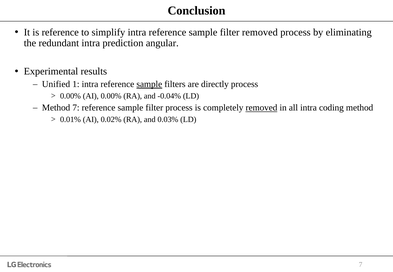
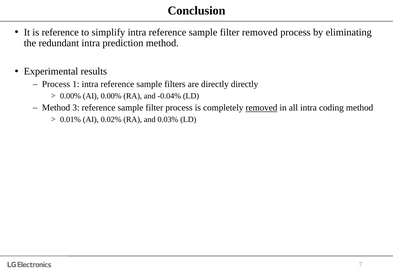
prediction angular: angular -> method (162, 43)
Unified: Unified -> Process (56, 84)
sample underline: present -> none (149, 84)
directly process: process -> directly (245, 84)
Method 7: 7 -> 3 (76, 108)
